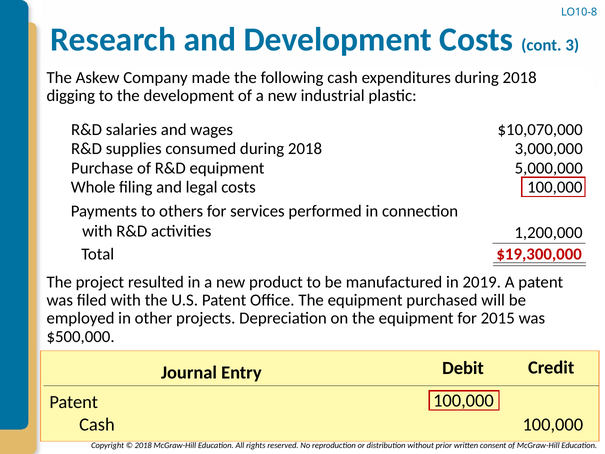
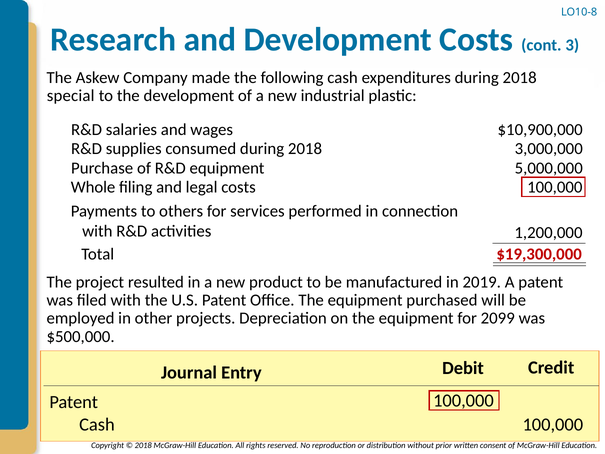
digging: digging -> special (71, 96)
$10,070,000: $10,070,000 -> $10,900,000 (540, 130)
2015: 2015 -> 2099 (498, 318)
